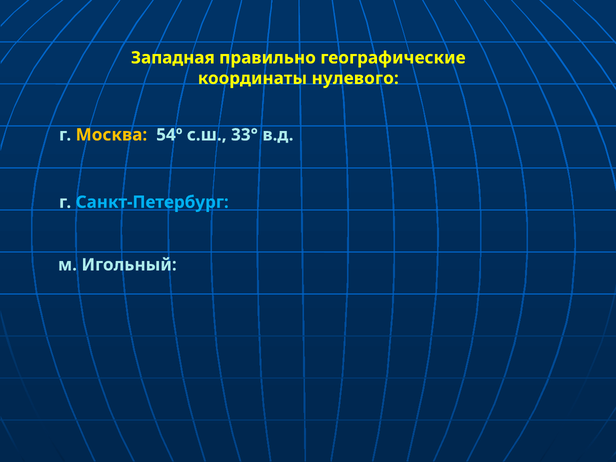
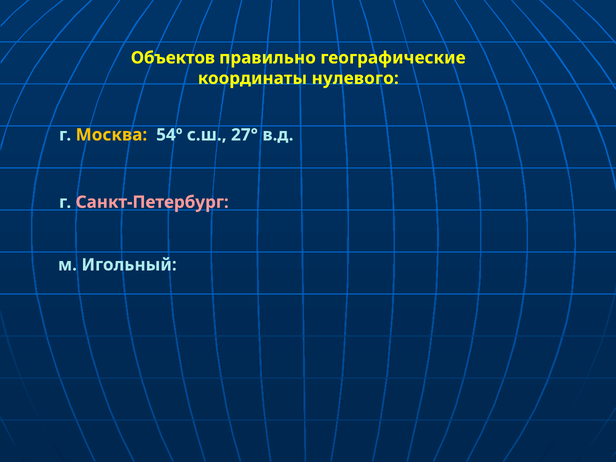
Западная: Западная -> Объектов (173, 58)
33°: 33° -> 27° (244, 135)
Санкт-Петербург colour: light blue -> pink (152, 202)
